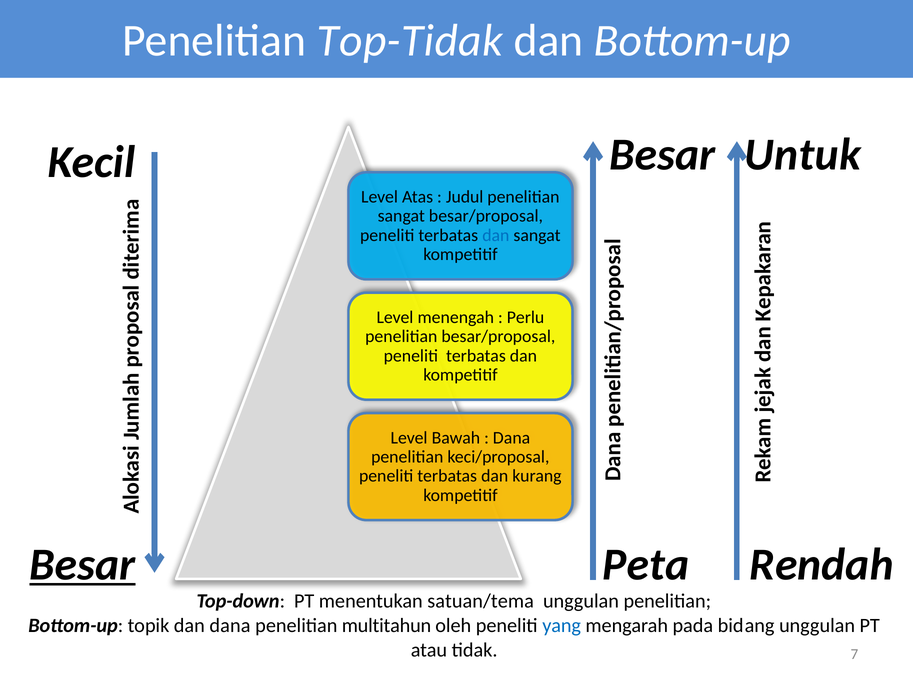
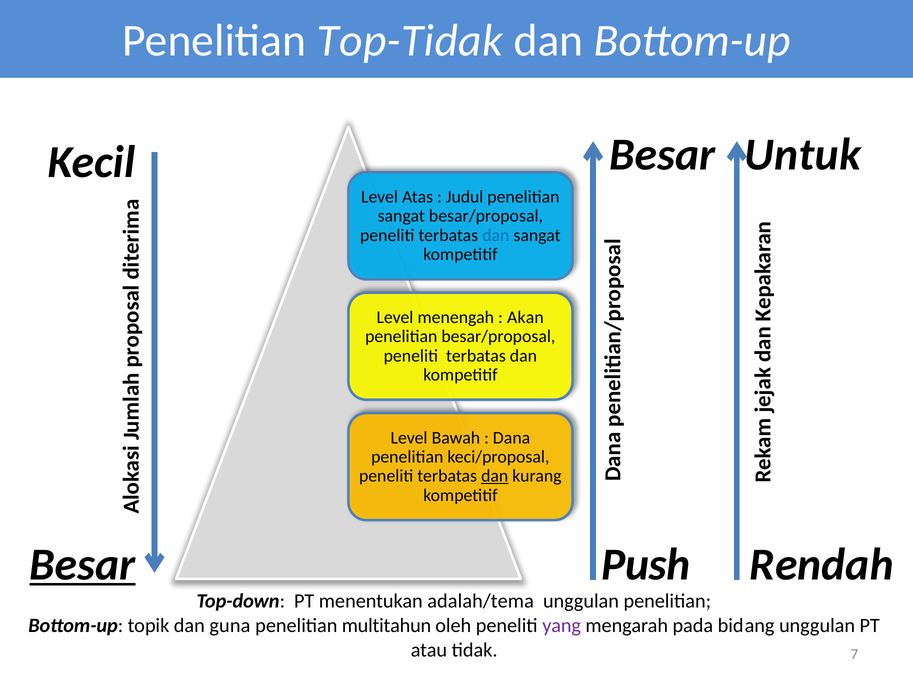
Perlu: Perlu -> Akan (525, 317)
dan underline: none -> present (495, 476)
Peta: Peta -> Push (646, 565)
satuan/tema: satuan/tema -> adalah/tema (481, 601)
dan dana: dana -> guna (230, 625)
yang colour: blue -> purple (562, 625)
